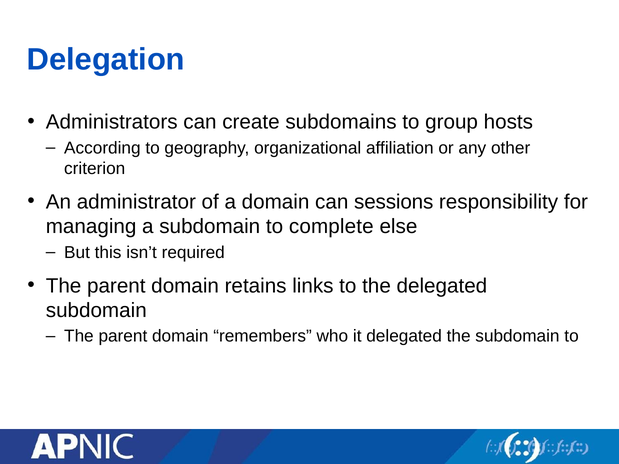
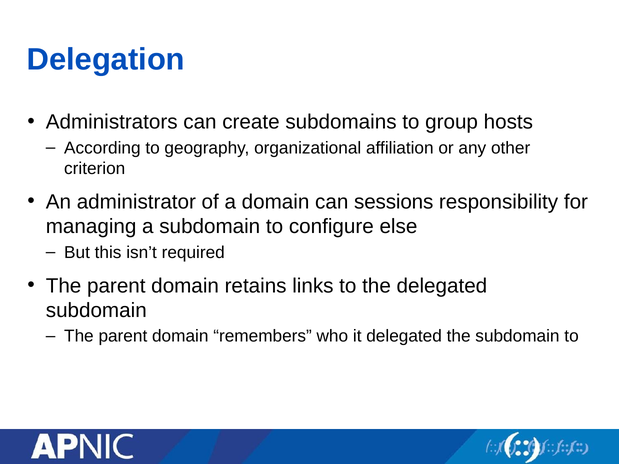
complete: complete -> configure (331, 227)
